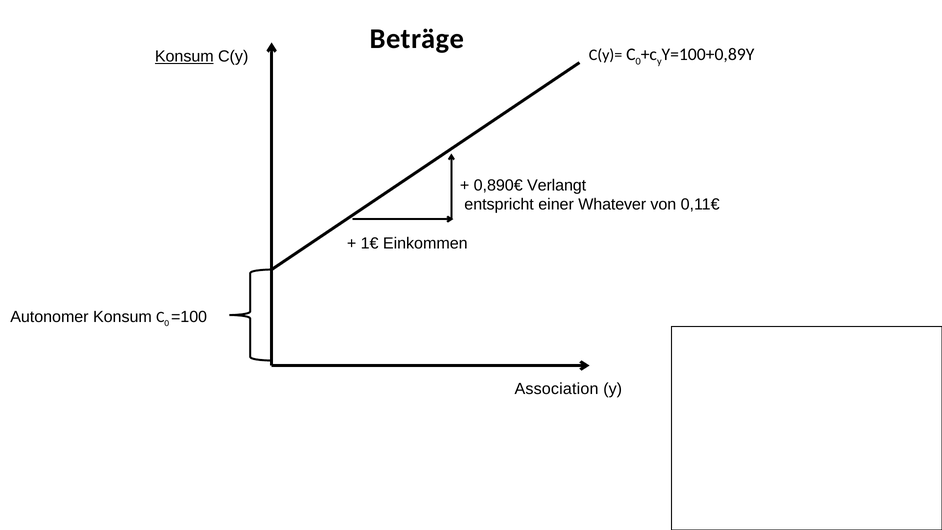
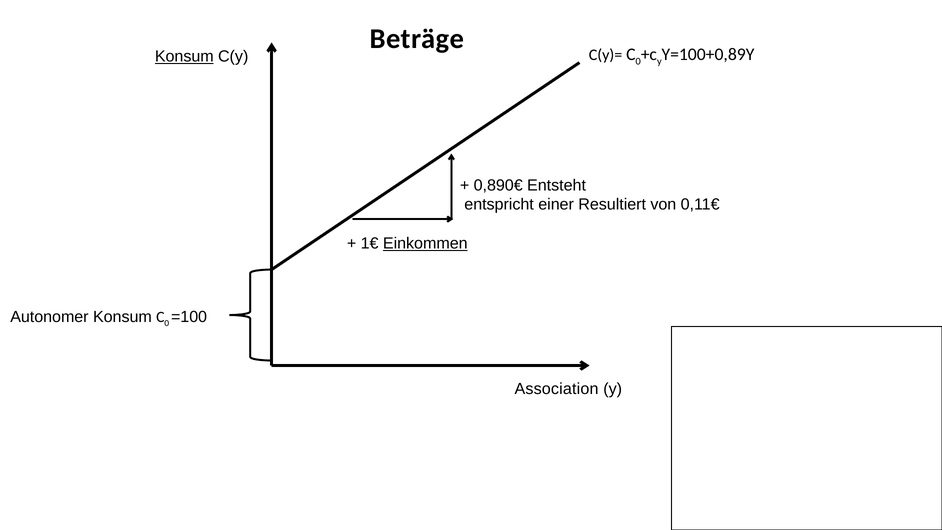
Verlangt: Verlangt -> Entsteht (557, 185)
Whatever: Whatever -> Resultiert (612, 205)
Einkommen underline: none -> present (425, 243)
